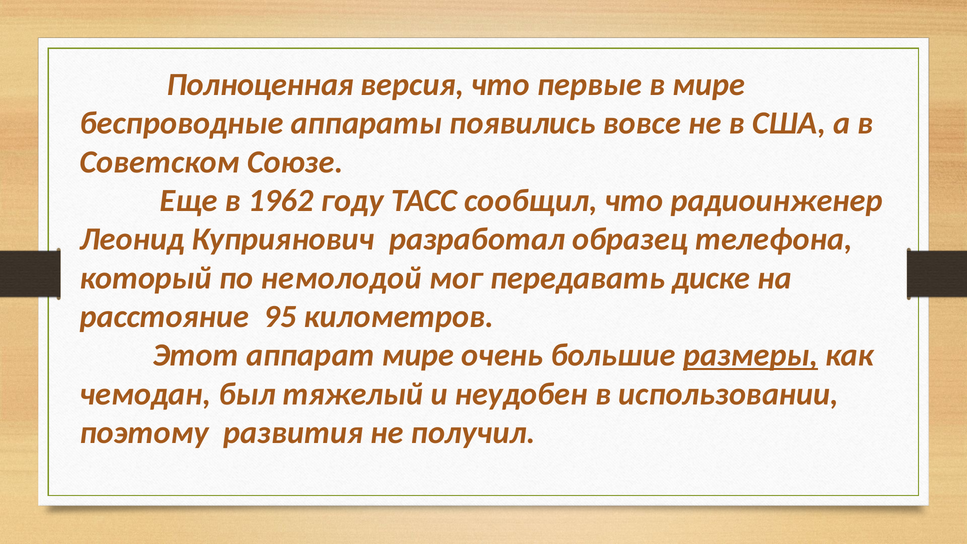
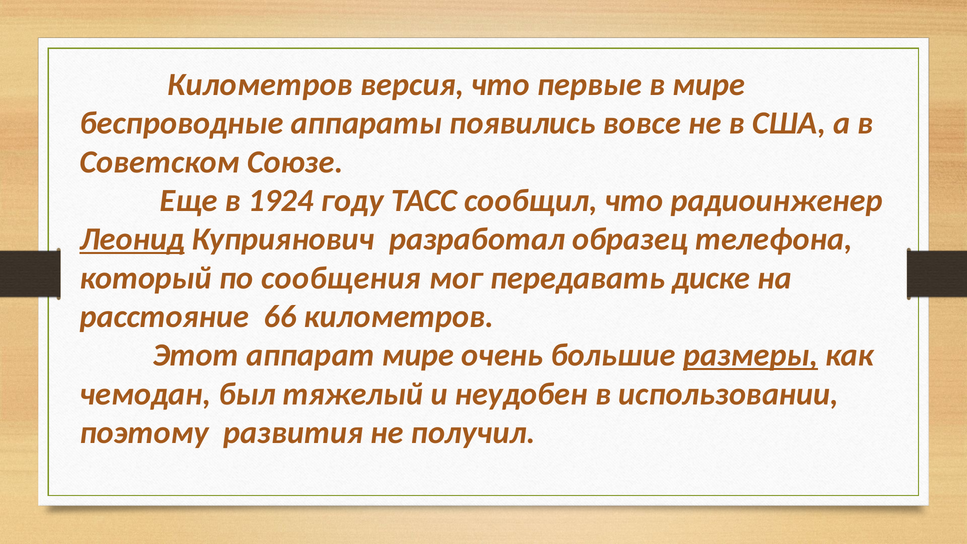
Полноценная: Полноценная -> Километров (260, 84)
1962: 1962 -> 1924 (281, 201)
Леонид underline: none -> present (132, 239)
немолодой: немолодой -> сообщения (341, 278)
95: 95 -> 66 (280, 317)
